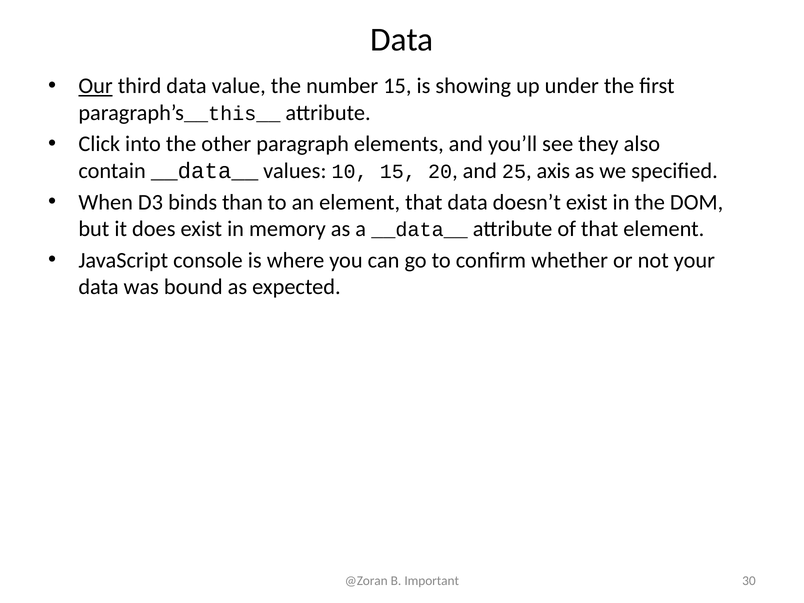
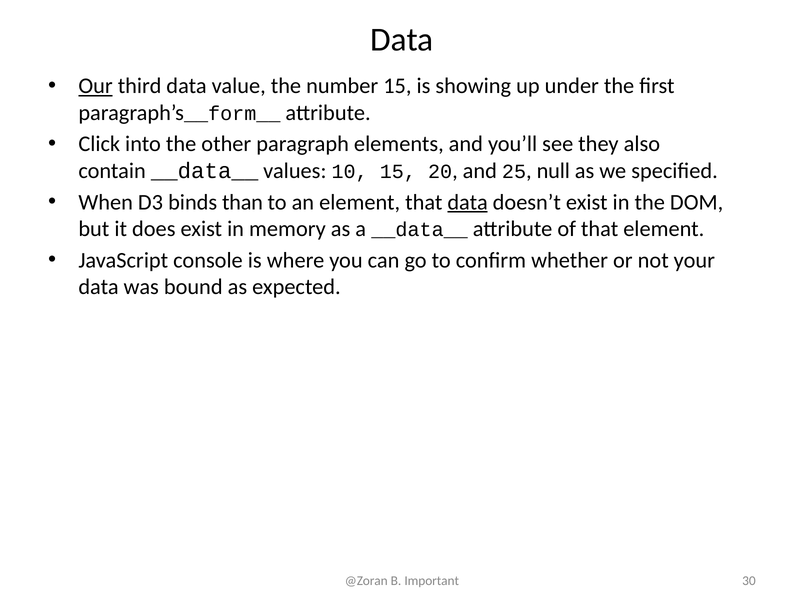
__this__: __this__ -> __form__ (232, 114)
axis: axis -> null (553, 171)
data underline: none -> present (468, 202)
